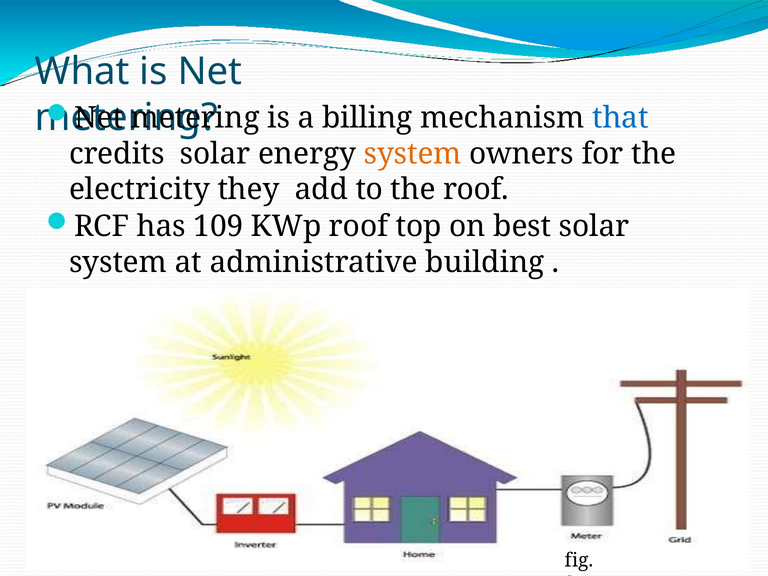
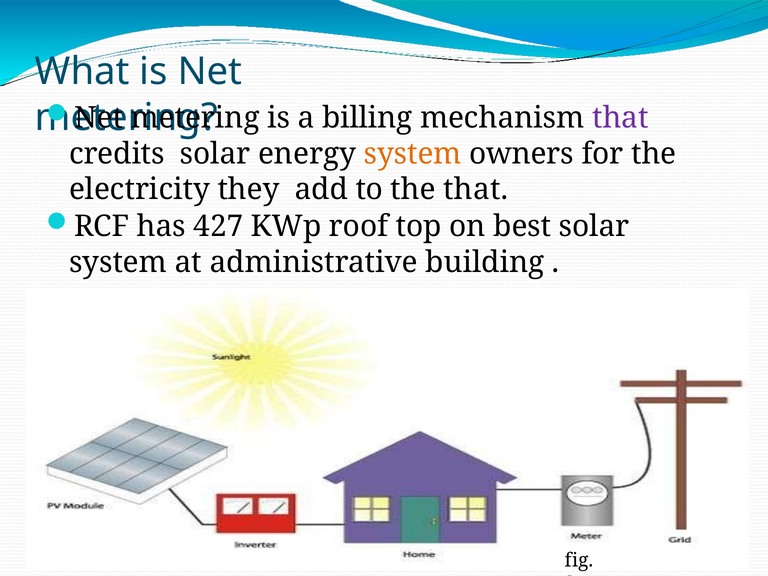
that colour: blue -> purple (620, 118)
the roof: roof -> that (476, 190)
109: 109 -> 427 (218, 226)
